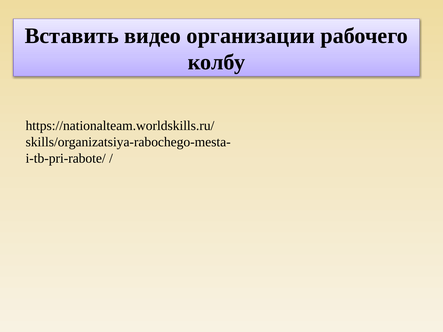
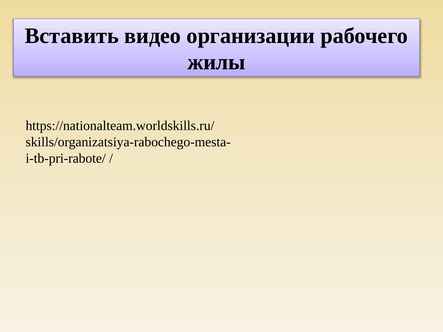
колбу: колбу -> жилы (217, 62)
